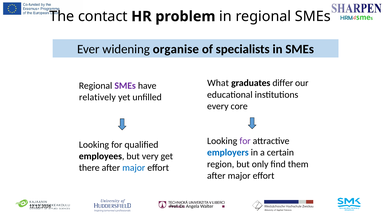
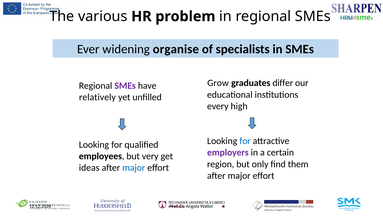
contact: contact -> various (103, 16)
What: What -> Grow (218, 83)
core: core -> high (239, 106)
for colour: purple -> blue (245, 141)
employers colour: blue -> purple (228, 152)
there: there -> ideas (89, 167)
